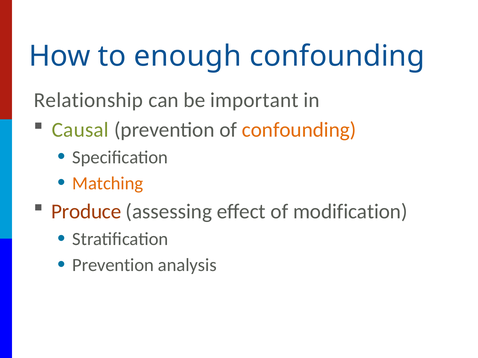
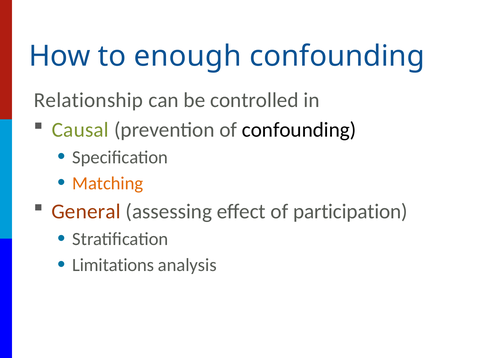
important: important -> controlled (254, 100)
confounding colour: orange -> black (299, 130)
Produce: Produce -> General (86, 212)
modification: modification -> participation (350, 212)
Prevention: Prevention -> Limitations (113, 265)
